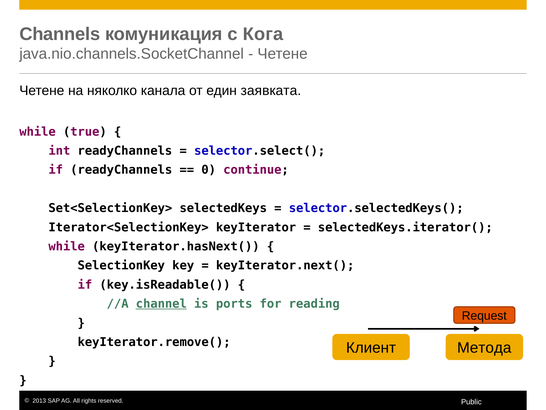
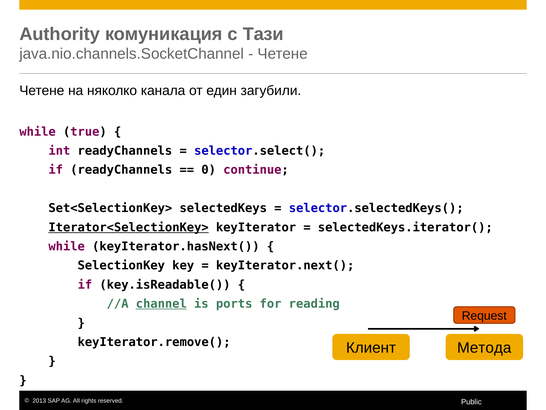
Channels: Channels -> Authority (60, 34)
Кога: Кога -> Тази (263, 34)
заявката: заявката -> загубили (271, 91)
Iterator<SelectionKey> underline: none -> present (129, 227)
